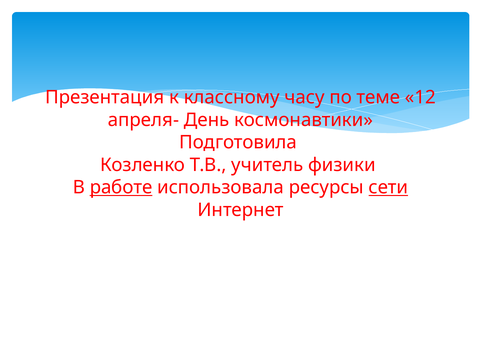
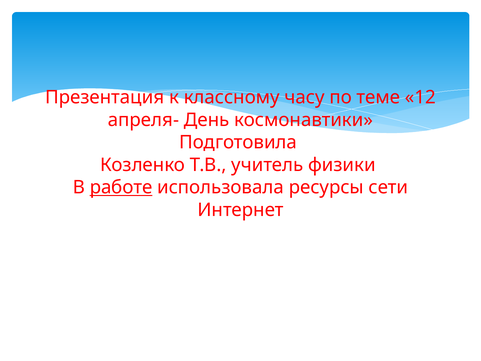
сети underline: present -> none (388, 187)
